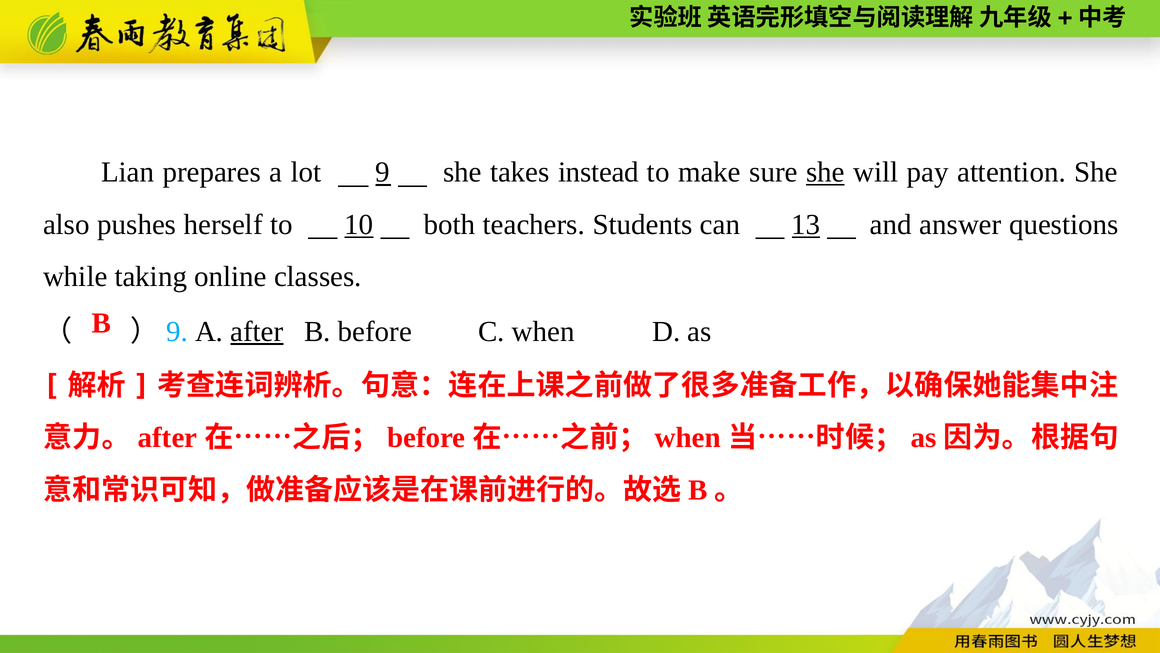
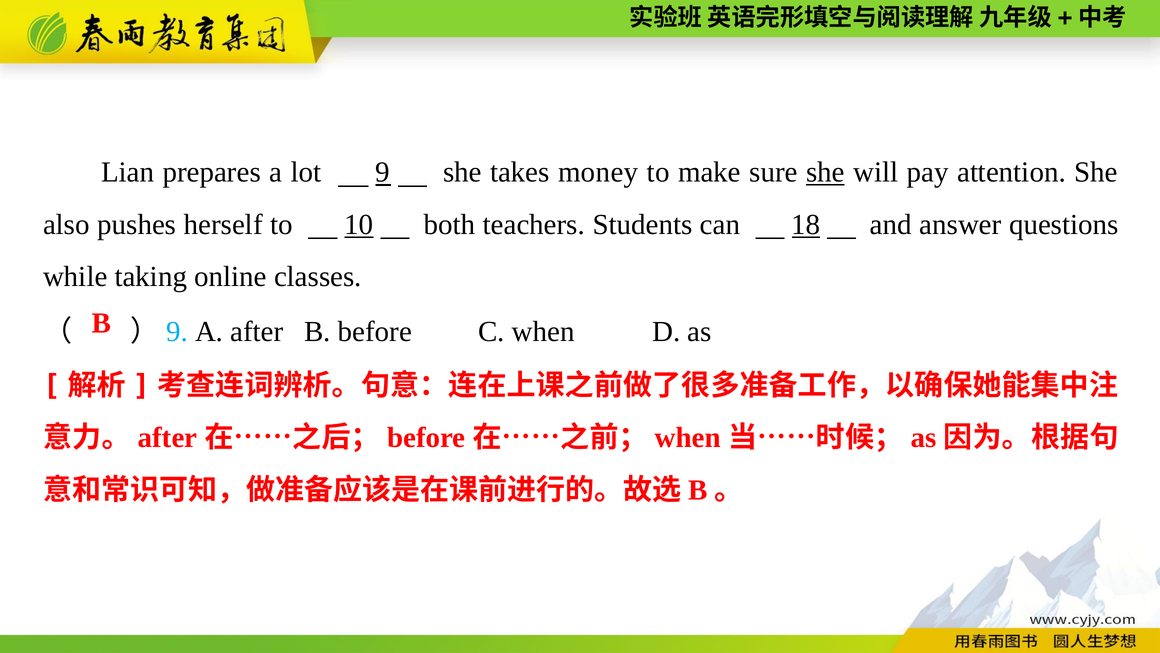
instead: instead -> money (598, 172)
13: 13 -> 18 (806, 224)
after underline: present -> none (257, 331)
